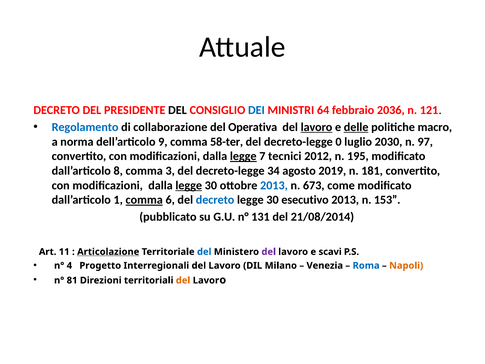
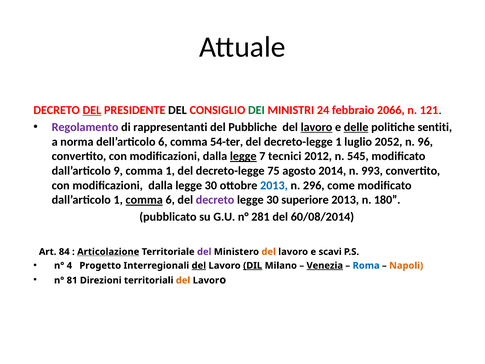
DEL underline: none -> present (92, 110)
DEI colour: blue -> green (256, 110)
64: 64 -> 24 (323, 110)
2036: 2036 -> 2066 (391, 110)
Regolamento colour: blue -> purple (85, 127)
collaborazione: collaborazione -> rappresentanti (170, 127)
Operativa: Operativa -> Pubbliche (253, 127)
macro: macro -> sentiti (435, 127)
dell’articolo 9: 9 -> 6 (163, 142)
58-ter: 58-ter -> 54-ter (227, 142)
decreto-legge 0: 0 -> 1 (339, 142)
2030: 2030 -> 2052 (389, 142)
97: 97 -> 96 (425, 142)
195: 195 -> 545 (358, 156)
8: 8 -> 9 (118, 171)
comma 3: 3 -> 1 (170, 171)
34: 34 -> 75 (273, 171)
2019: 2019 -> 2014 (332, 171)
181: 181 -> 993 (372, 171)
legge underline: present -> none (189, 185)
673: 673 -> 296 (314, 185)
decreto colour: blue -> purple (215, 200)
esecutivo: esecutivo -> superiore (305, 200)
153: 153 -> 180 (387, 200)
131: 131 -> 281 (261, 217)
21/08/2014: 21/08/2014 -> 60/08/2014 (322, 217)
11: 11 -> 84 (64, 252)
del colour: blue -> purple (204, 252)
del colour: purple -> orange (269, 252)
del underline: none -> present (199, 265)
DIL underline: none -> present (253, 265)
Venezia underline: none -> present (325, 265)
